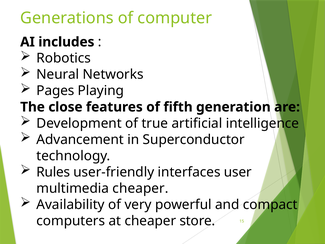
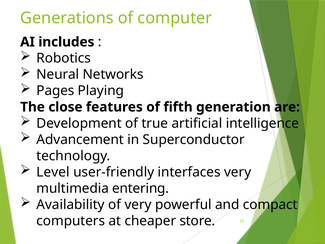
Rules: Rules -> Level (53, 172)
interfaces user: user -> very (238, 172)
multimedia cheaper: cheaper -> entering (141, 188)
